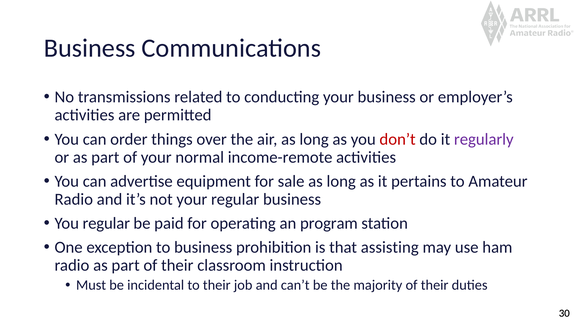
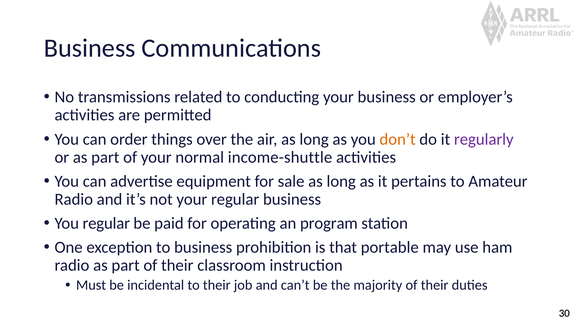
don’t colour: red -> orange (398, 139)
income-remote: income-remote -> income-shuttle (280, 157)
assisting: assisting -> portable (390, 247)
